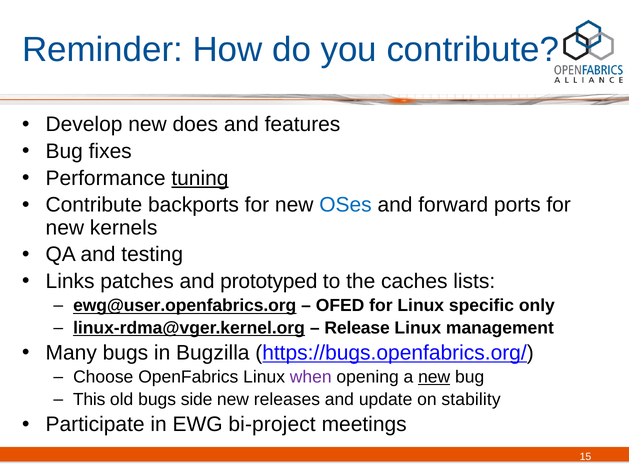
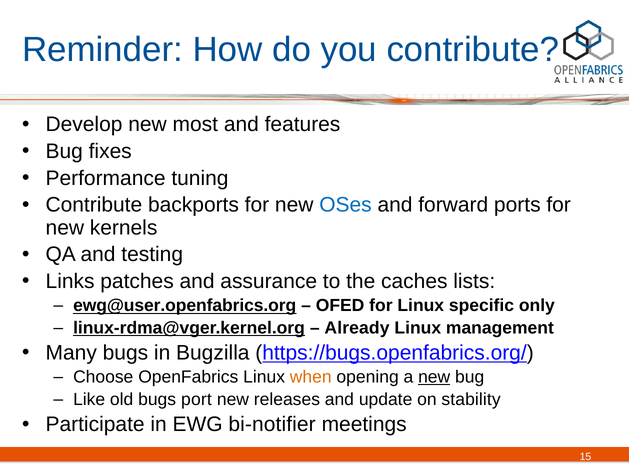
does: does -> most (195, 124)
tuning underline: present -> none (200, 178)
prototyped: prototyped -> assurance (269, 281)
Release: Release -> Already (357, 328)
when colour: purple -> orange (311, 377)
This: This -> Like (89, 399)
side: side -> port (196, 399)
bi-project: bi-project -> bi-notifier (272, 424)
